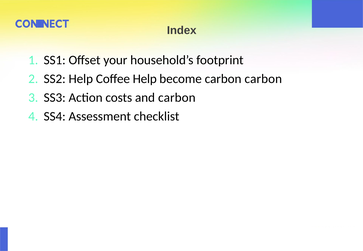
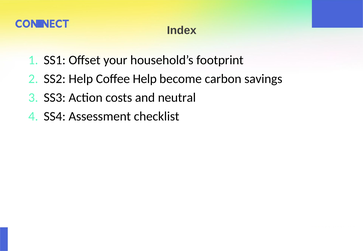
carbon carbon: carbon -> savings (263, 79)
and carbon: carbon -> neutral (177, 98)
